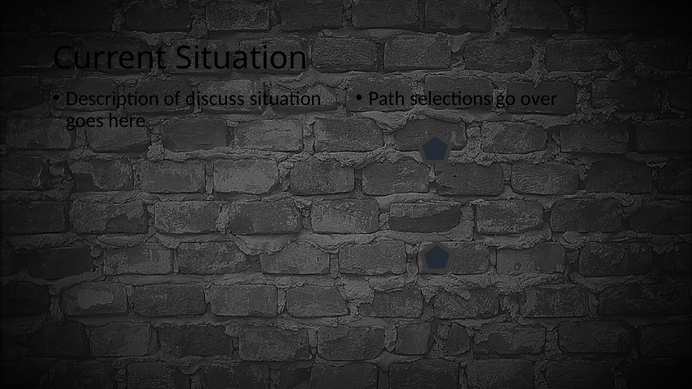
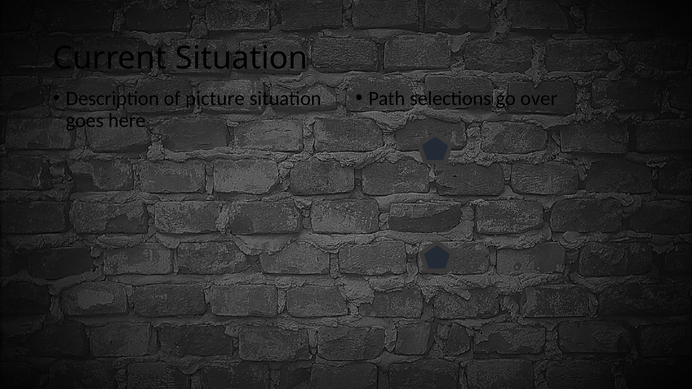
discuss: discuss -> picture (215, 99)
